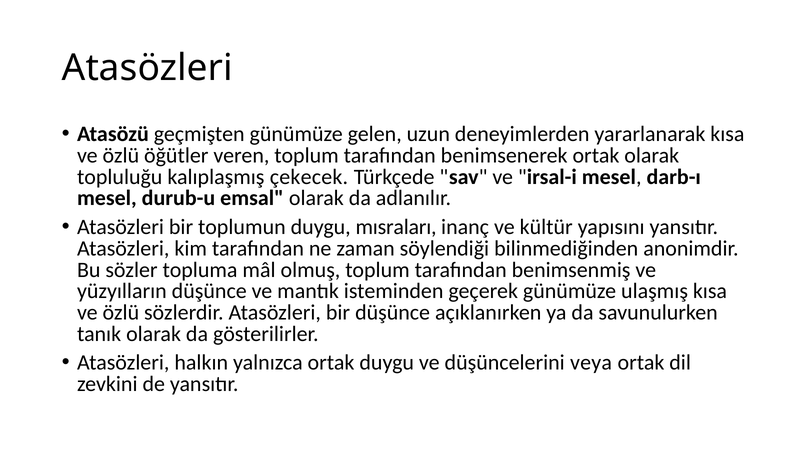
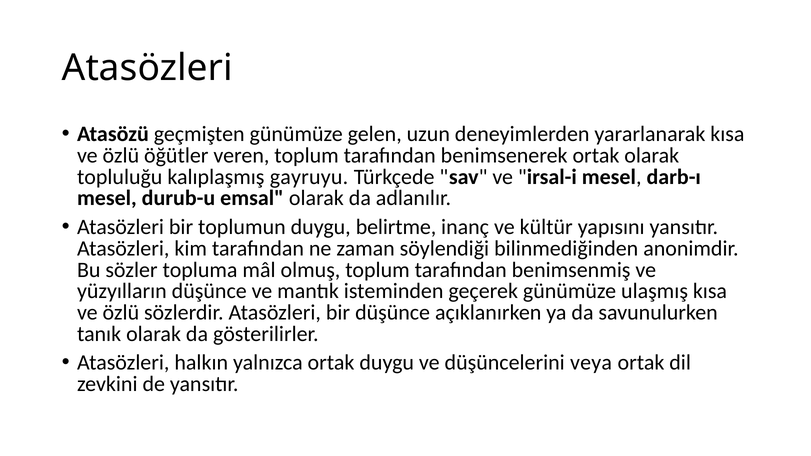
çekecek: çekecek -> gayruyu (309, 177)
mısraları: mısraları -> belirtme (396, 227)
